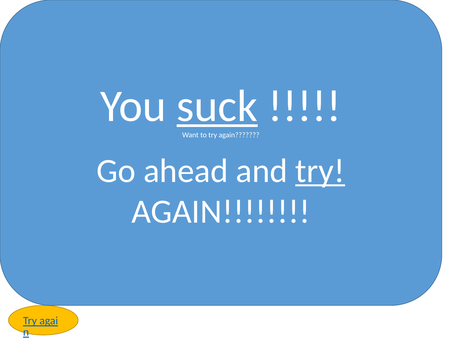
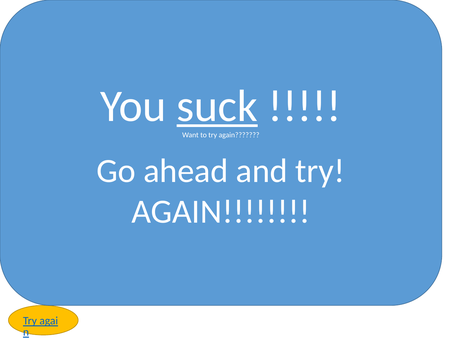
try underline: present -> none (320, 171)
